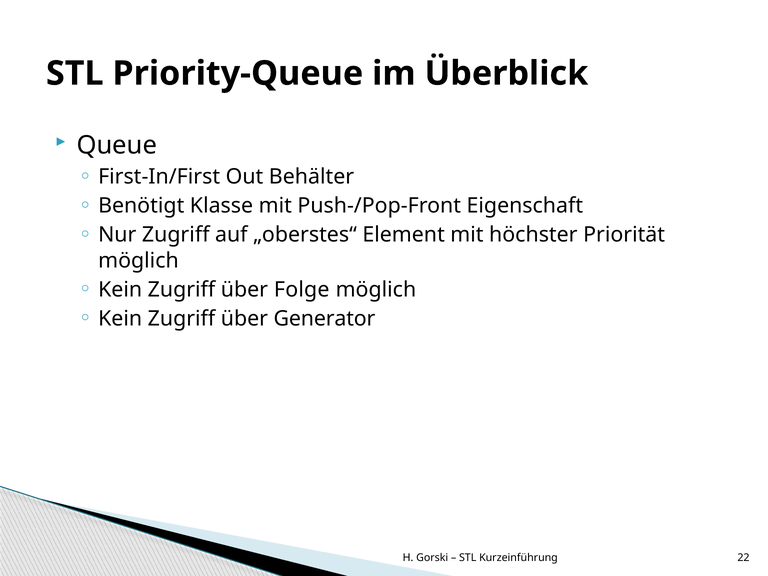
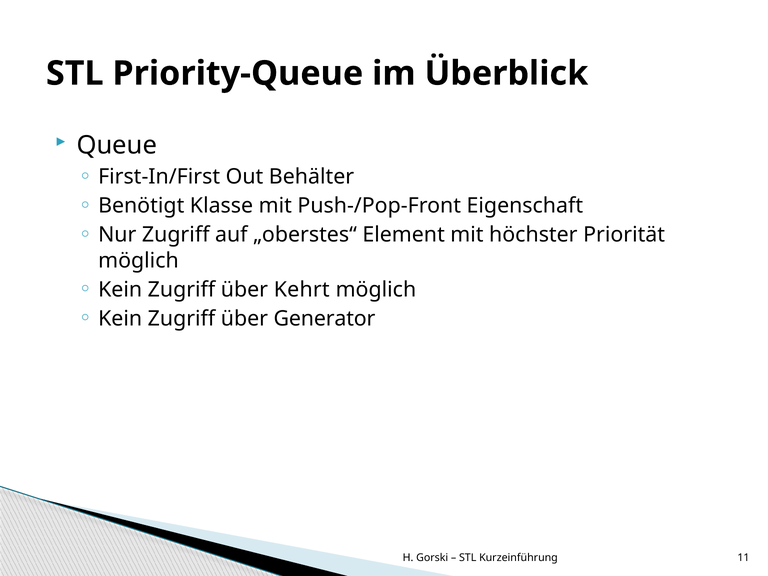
Folge: Folge -> Kehrt (302, 290)
22: 22 -> 11 (743, 558)
